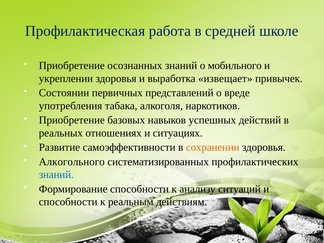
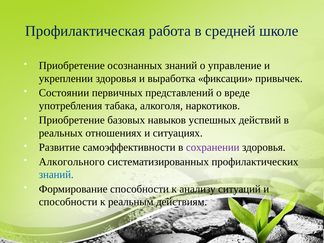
мобильного: мобильного -> управление (235, 66)
извещает: извещает -> фиксации (225, 79)
сохранении colour: orange -> purple (213, 147)
